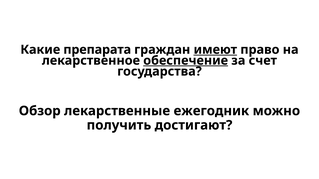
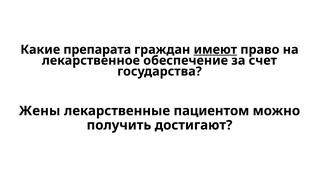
обеспечение underline: present -> none (186, 61)
Обзор: Обзор -> Жены (40, 111)
ежегодник: ежегодник -> пациентом (211, 111)
